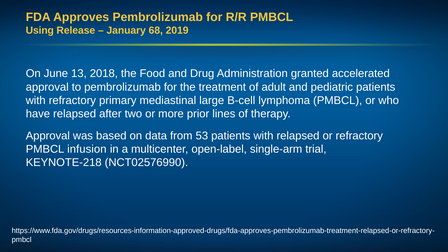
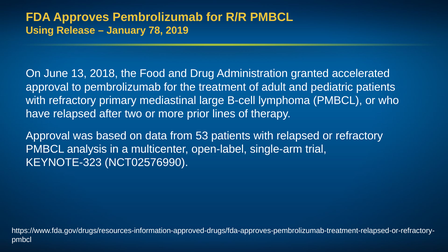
68: 68 -> 78 (156, 30)
infusion: infusion -> analysis (87, 149)
KEYNOTE‑218: KEYNOTE‑218 -> KEYNOTE‑323 (64, 163)
